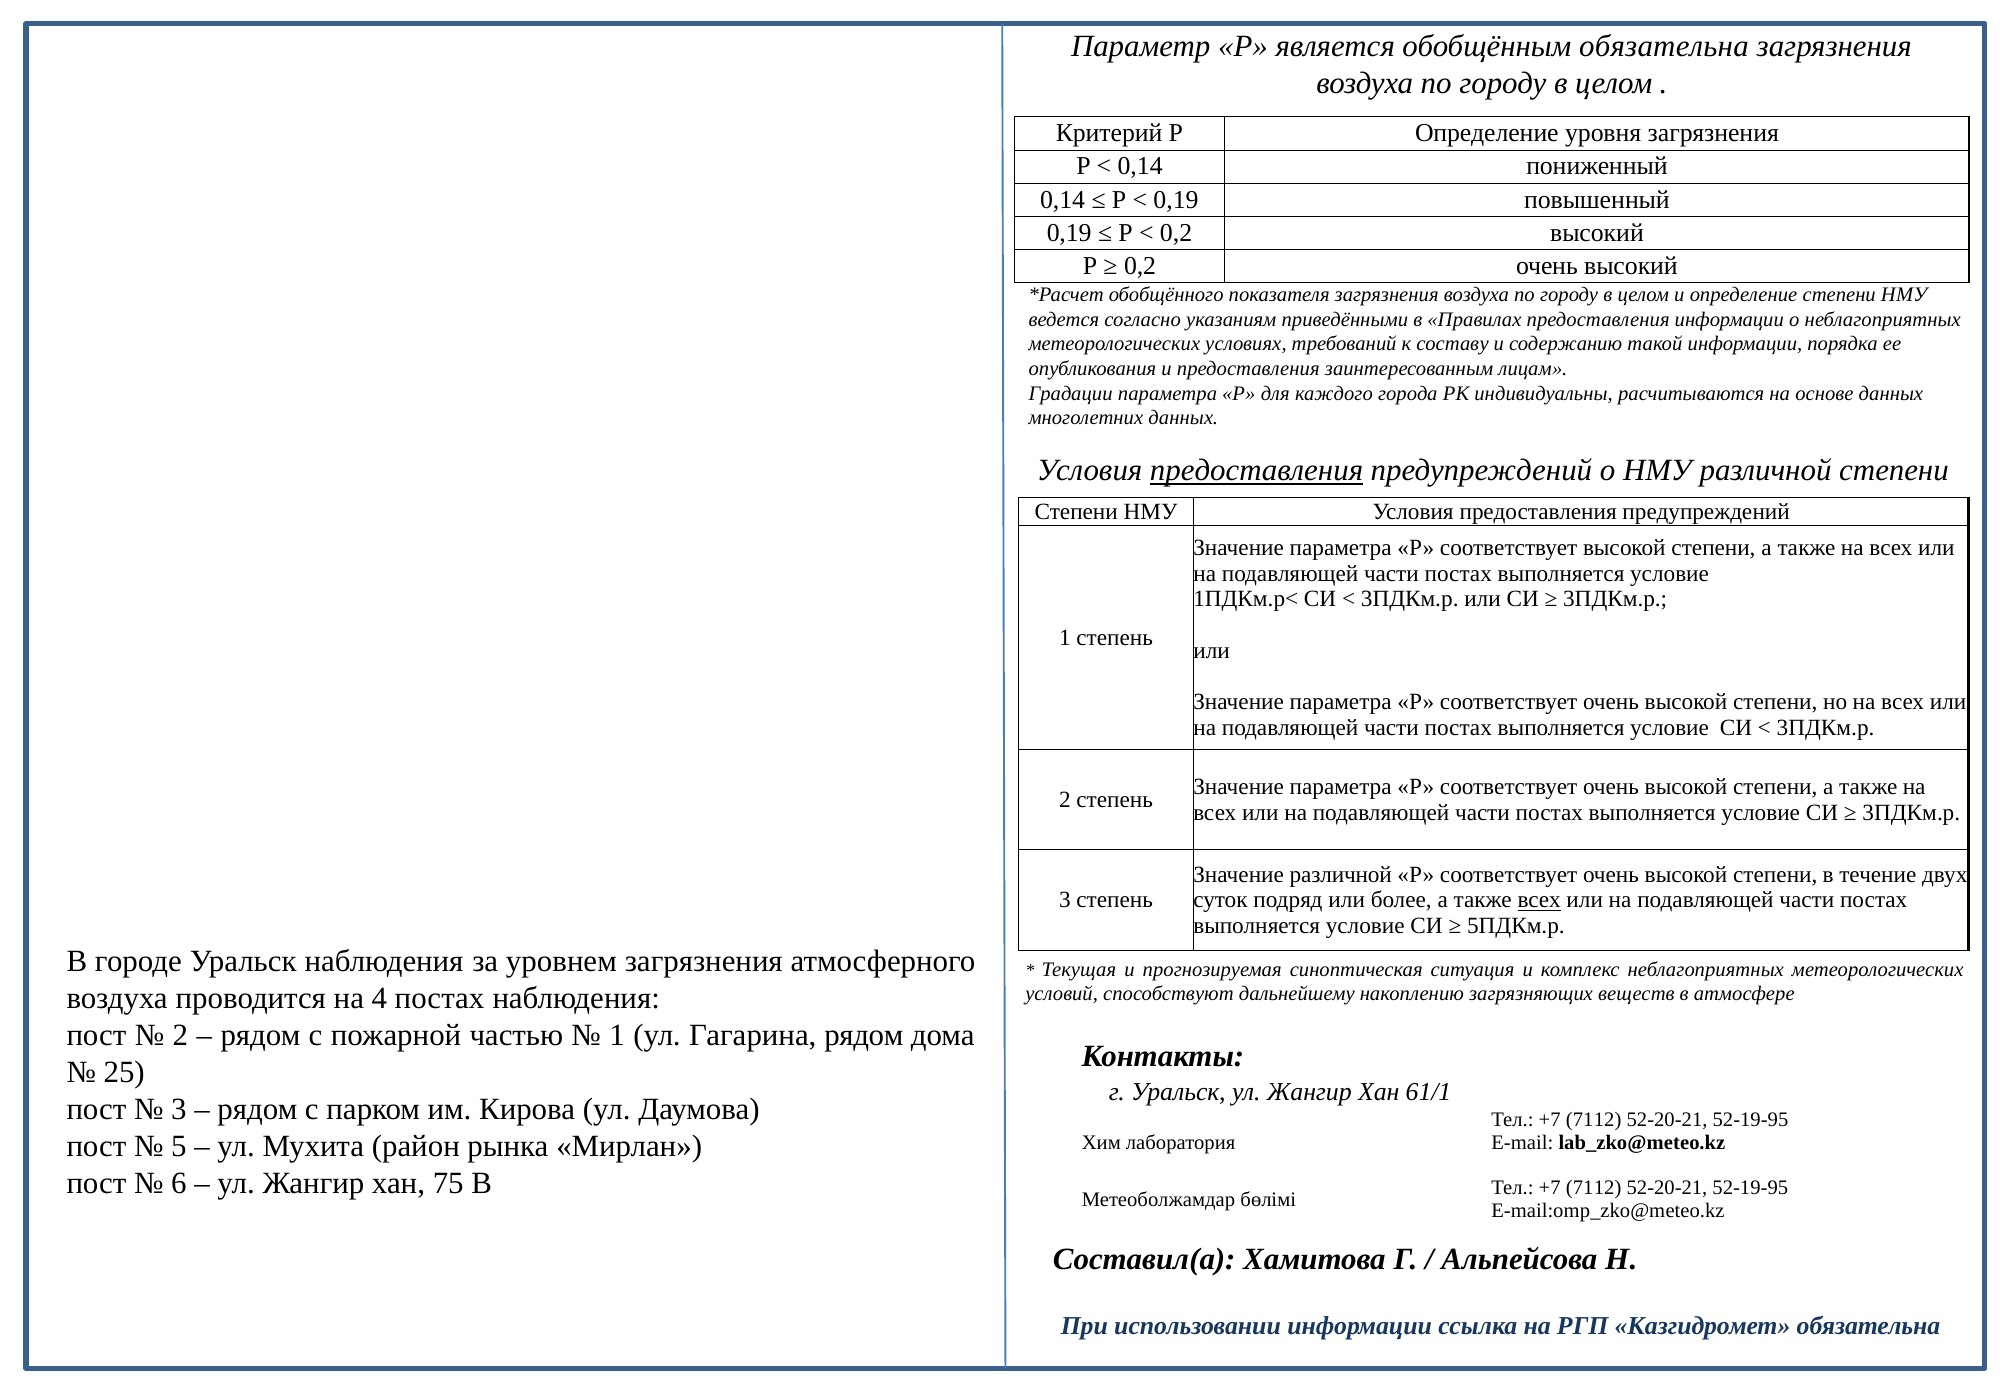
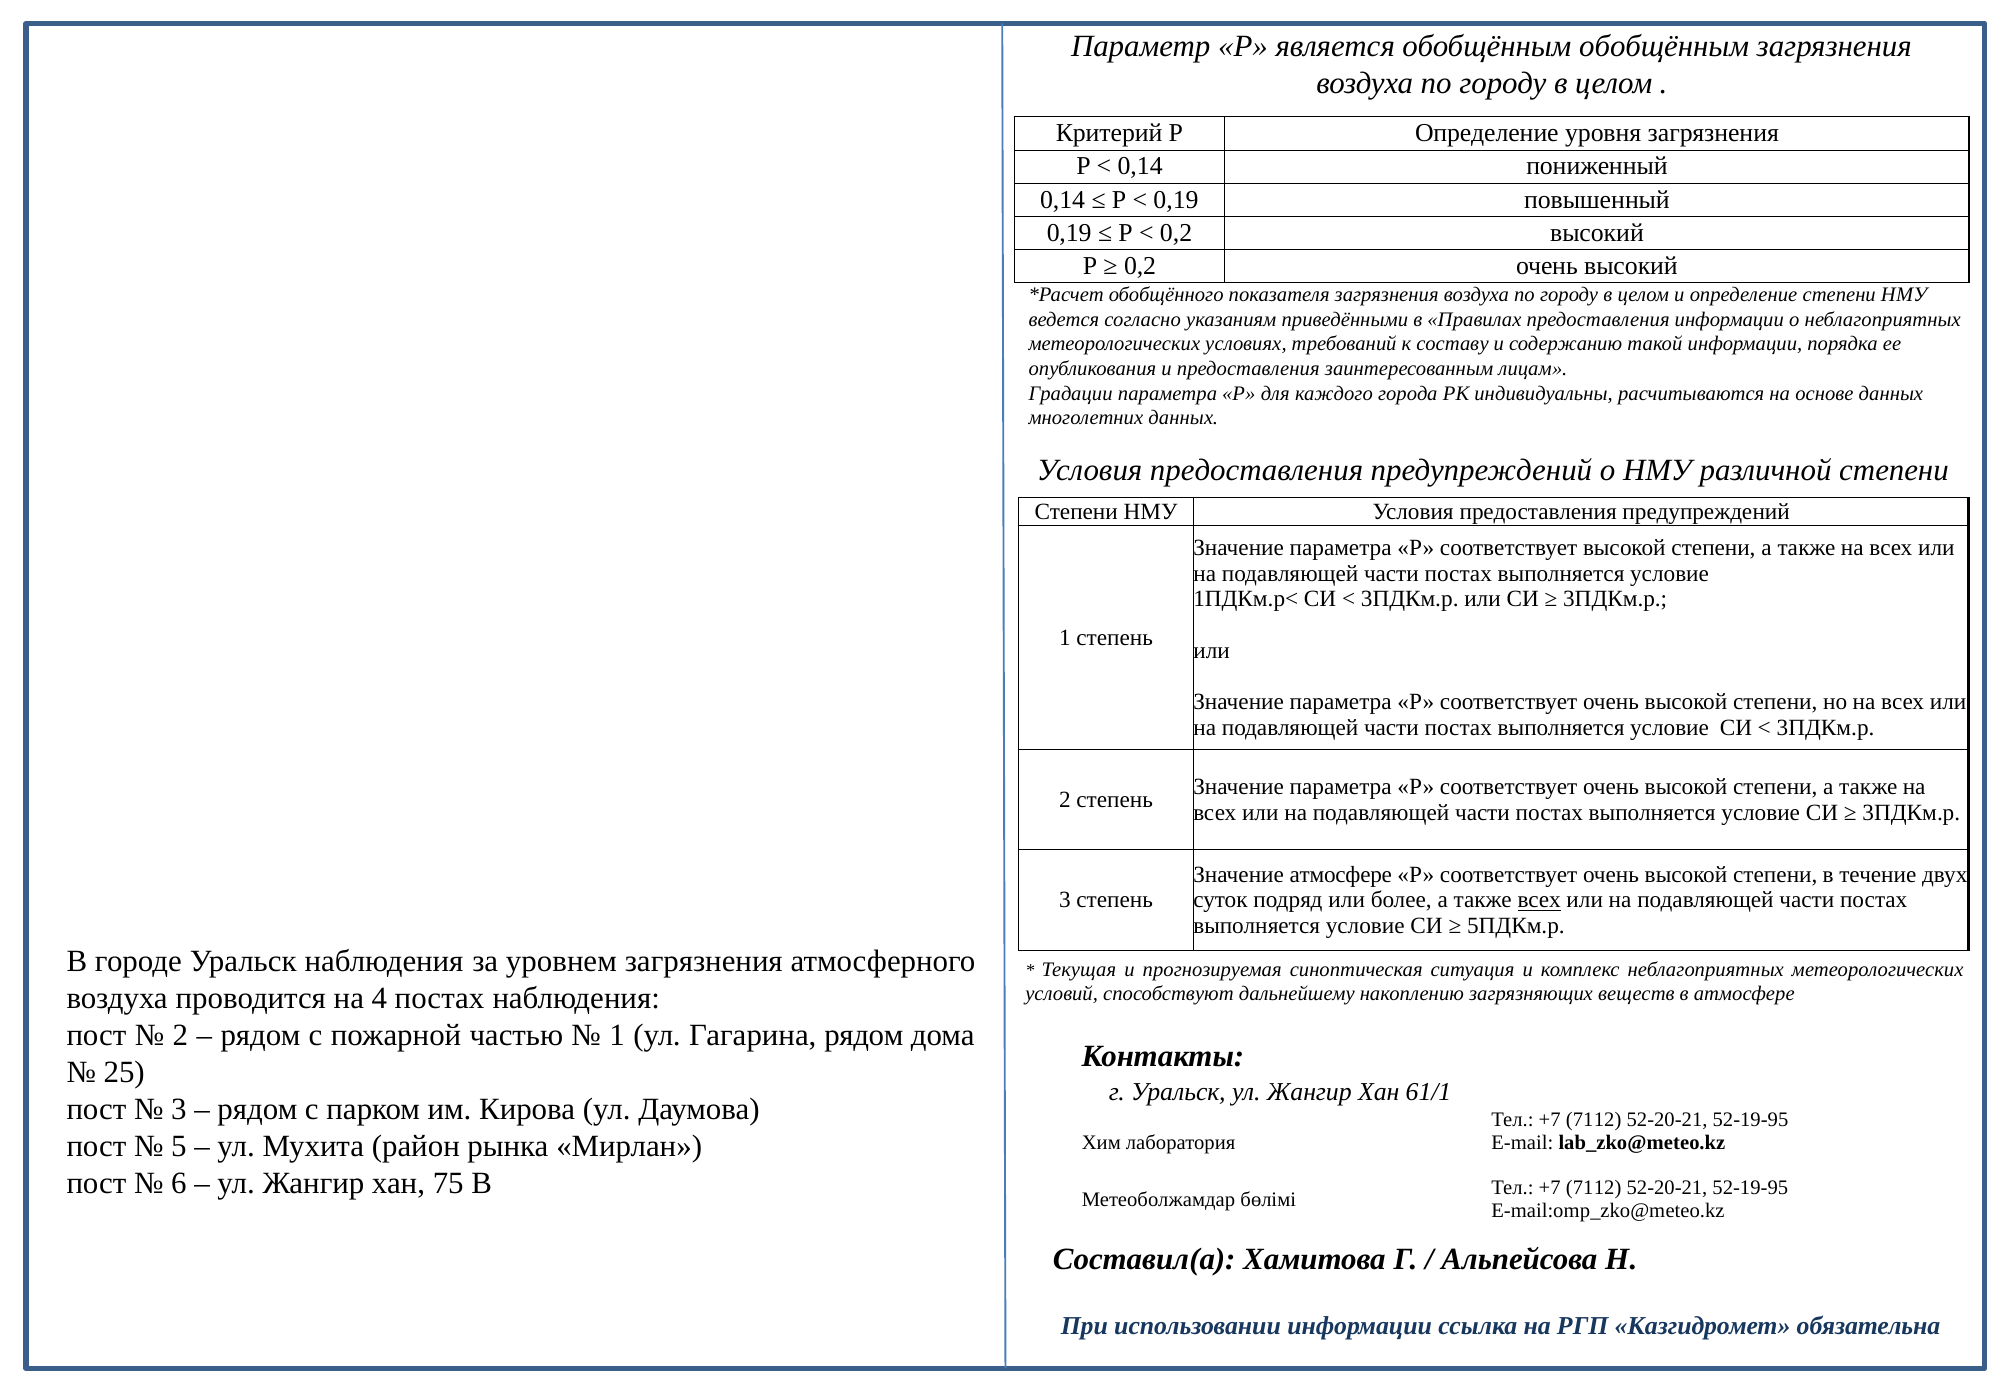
обобщённым обязательна: обязательна -> обобщённым (1664, 46)
предоставления underline: present -> none (1257, 471)
Значение различной: различной -> атмосфере (1341, 875)
